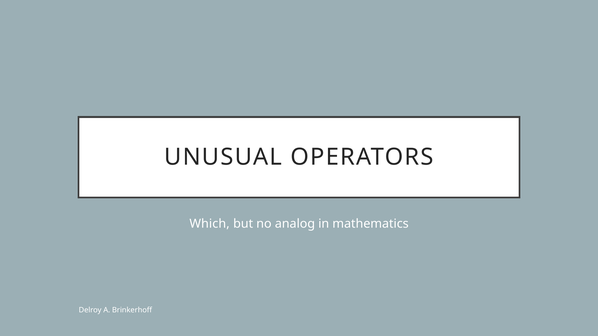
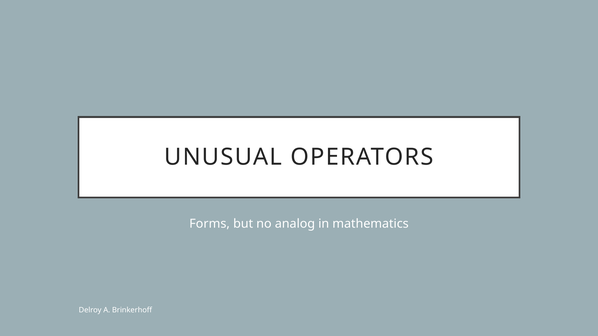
Which: Which -> Forms (210, 224)
